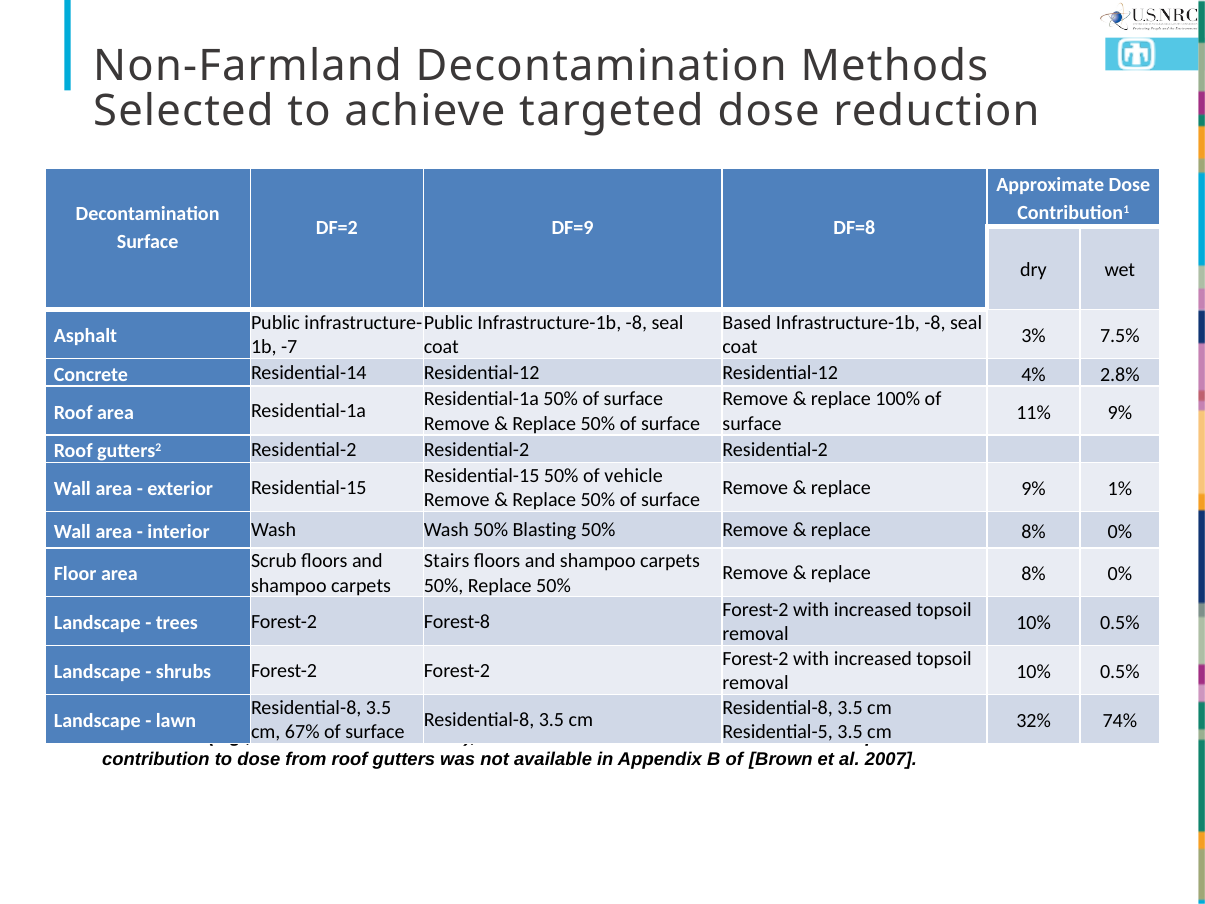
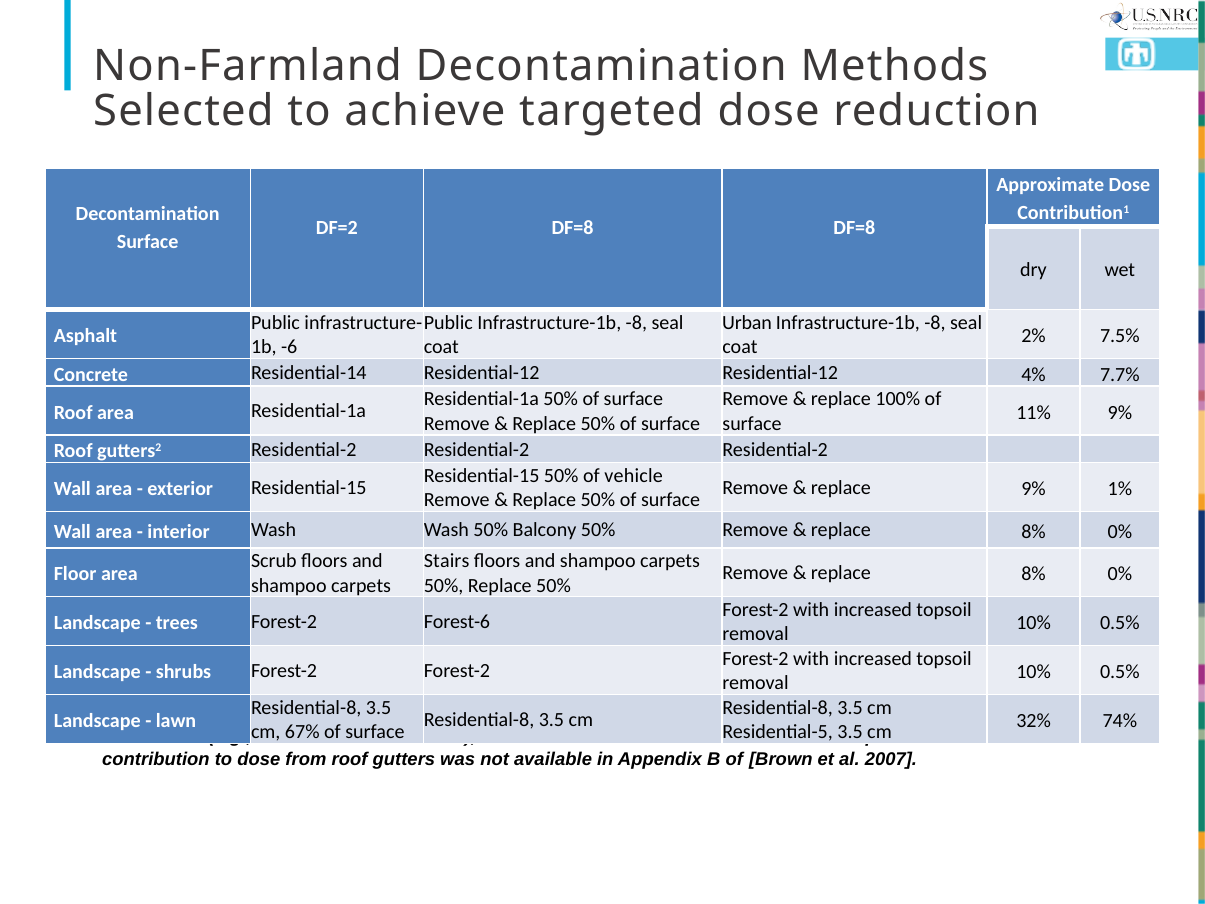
DF=2 DF=9: DF=9 -> DF=8 (573, 228)
Based: Based -> Urban (747, 322)
3%: 3% -> 2% (1034, 336)
-7: -7 -> -6 (289, 347)
2.8%: 2.8% -> 7.7% (1120, 374)
Blasting: Blasting -> Balcony (545, 530)
Forest-8: Forest-8 -> Forest-6 (457, 622)
